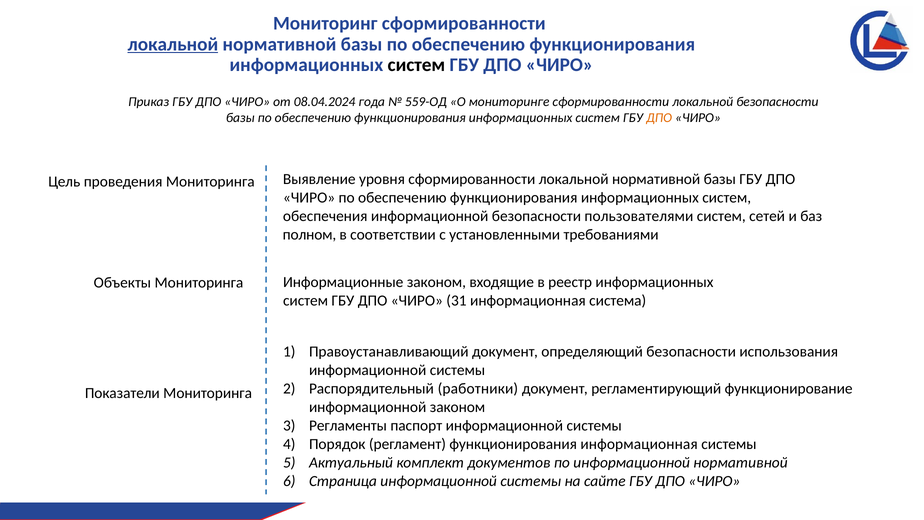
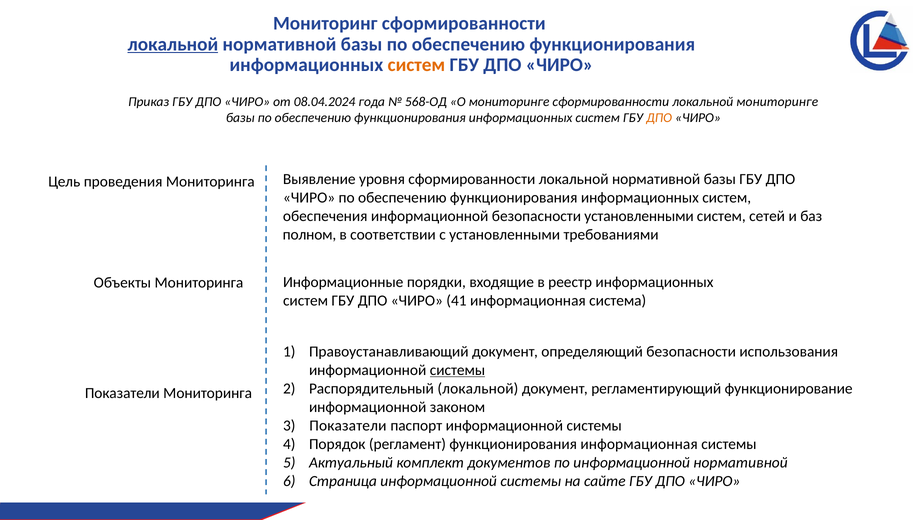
систем colour: black -> orange (416, 65)
559-ОД: 559-ОД -> 568-ОД (426, 102)
локальной безопасности: безопасности -> мониторинге (777, 102)
безопасности пользователями: пользователями -> установленными (639, 216)
Информационные законом: законом -> порядки (436, 282)
31: 31 -> 41 (456, 301)
системы underline: none -> present (458, 370)
Распорядительный работники: работники -> локальной (478, 388)
Регламенты: Регламенты -> Показатели (348, 425)
